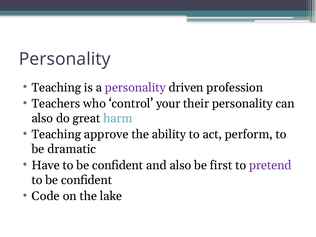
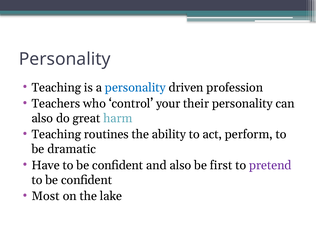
personality colour: purple -> blue (135, 88)
approve: approve -> routines (106, 134)
Code: Code -> Most (46, 196)
